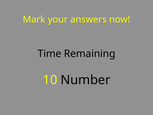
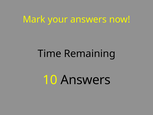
10 Number: Number -> Answers (86, 80)
